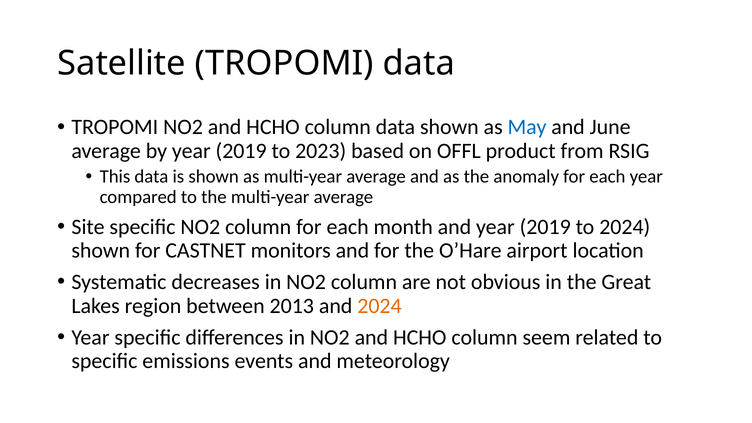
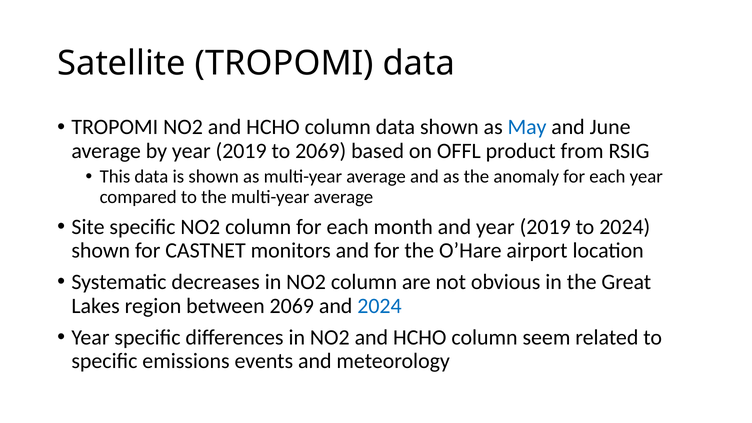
to 2023: 2023 -> 2069 (321, 151)
between 2013: 2013 -> 2069 (292, 306)
2024 colour: orange -> blue (379, 306)
